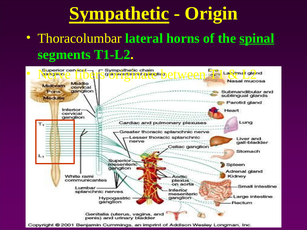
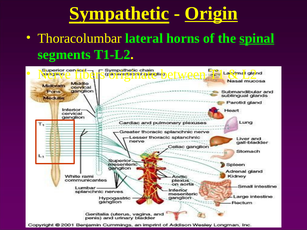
Origin underline: none -> present (211, 13)
